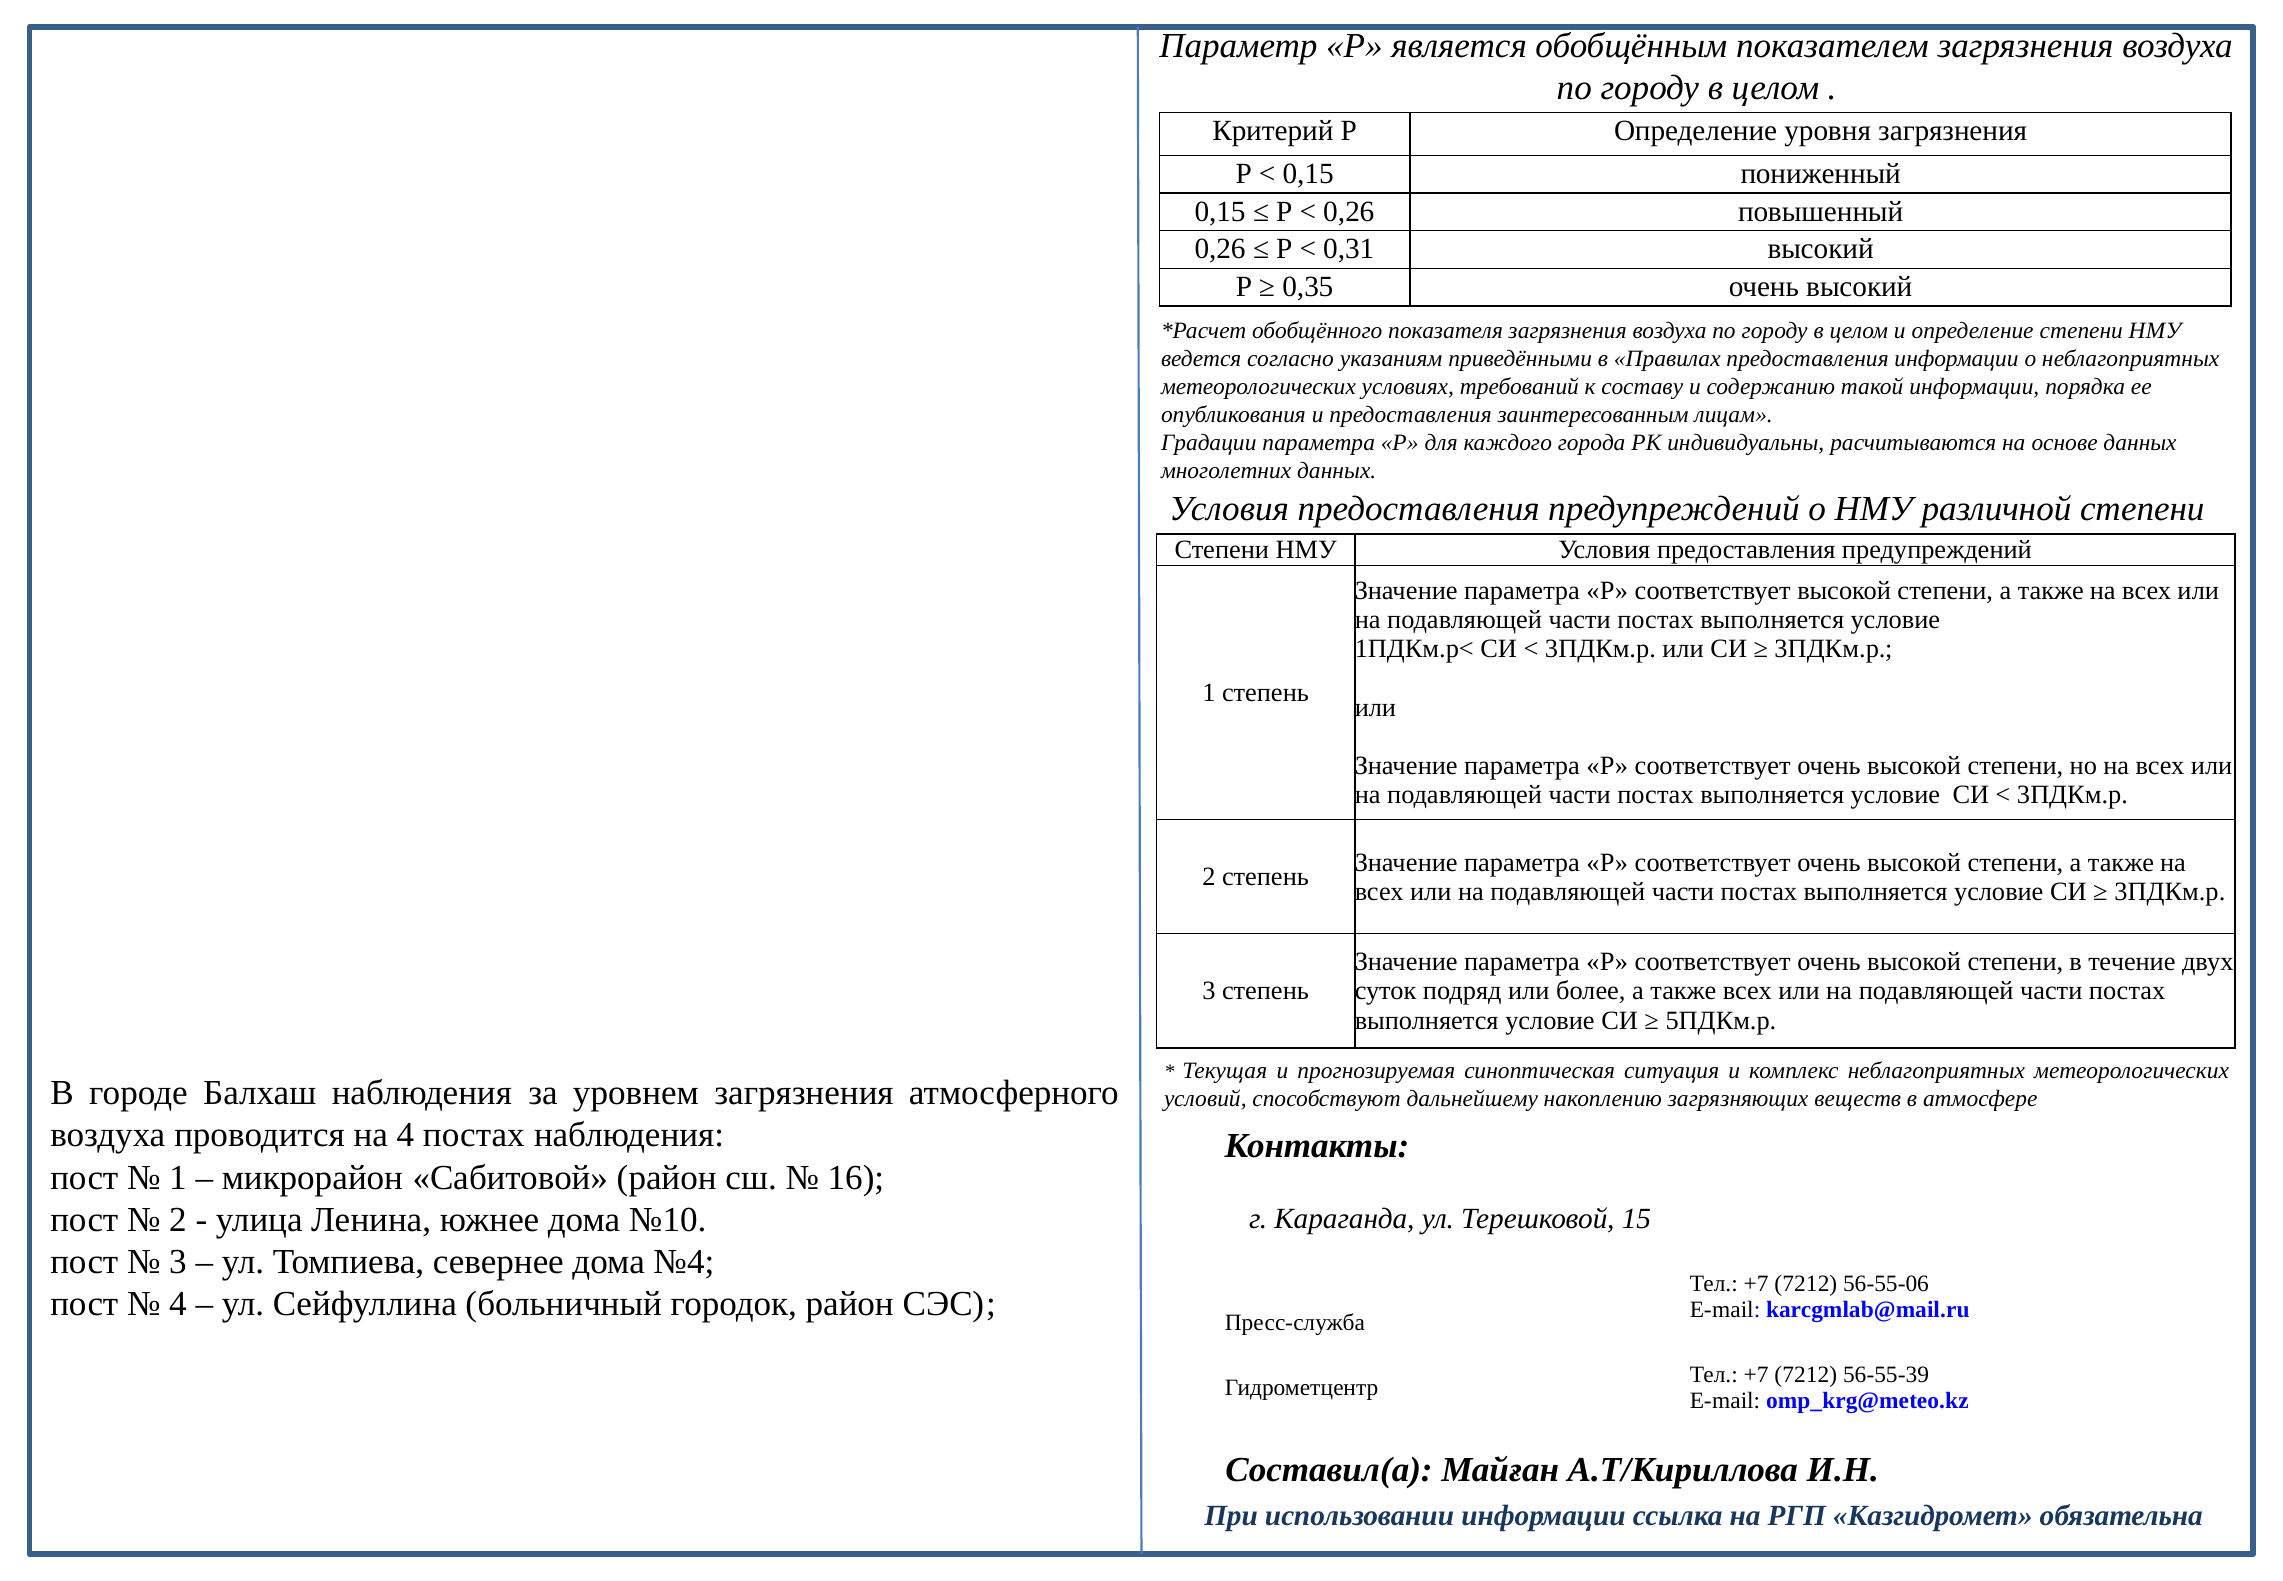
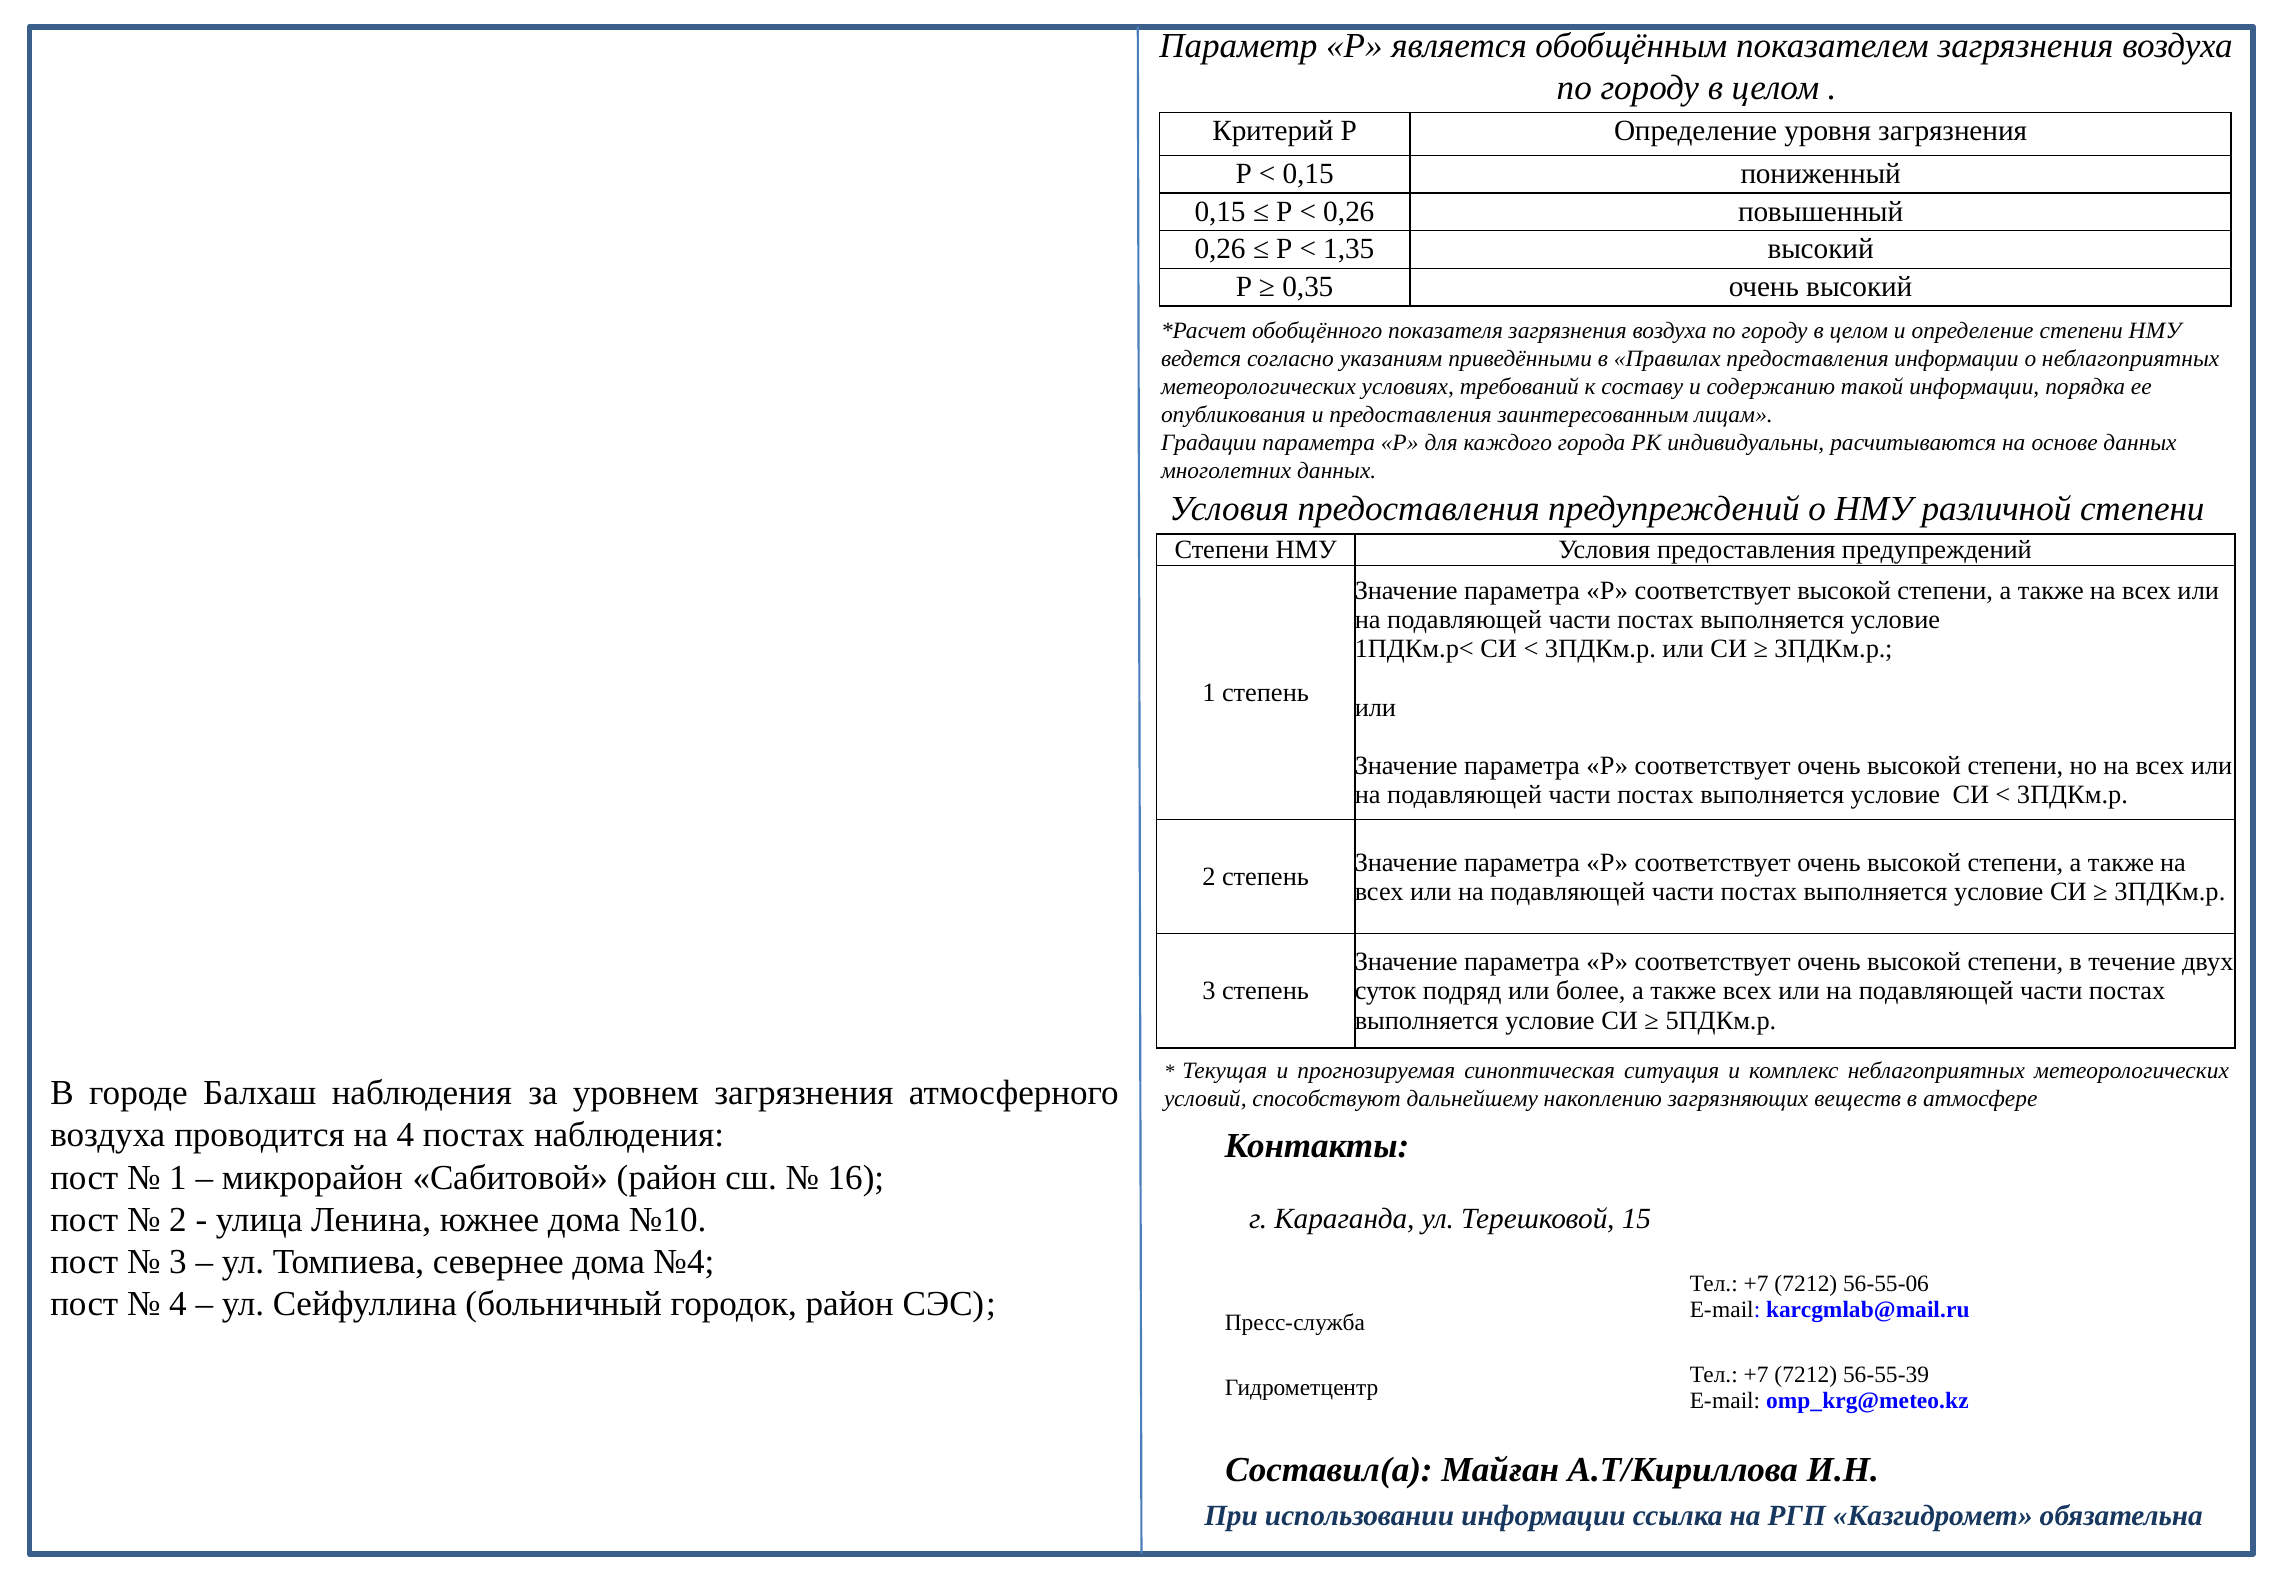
0,31: 0,31 -> 1,35 (1349, 249)
